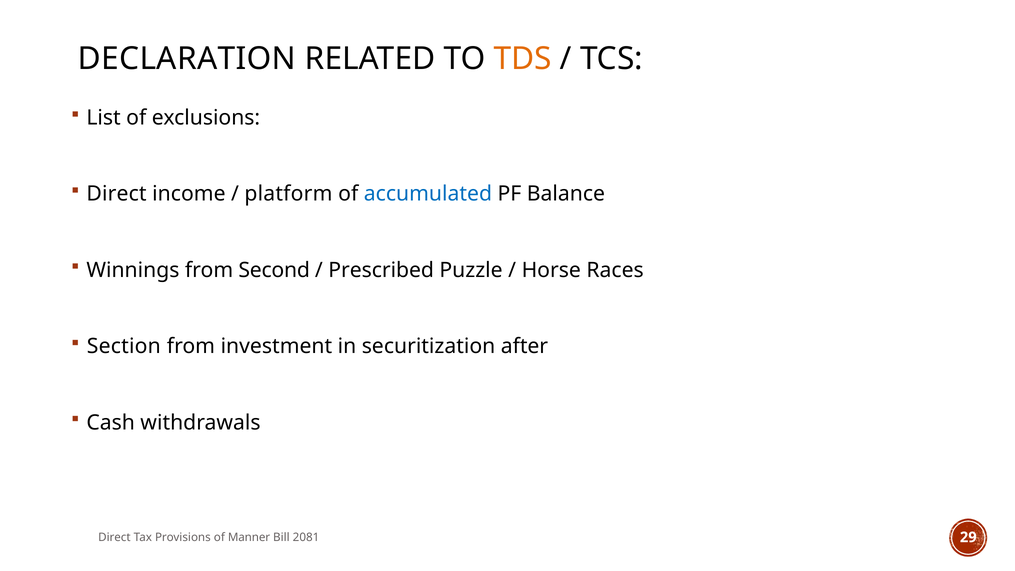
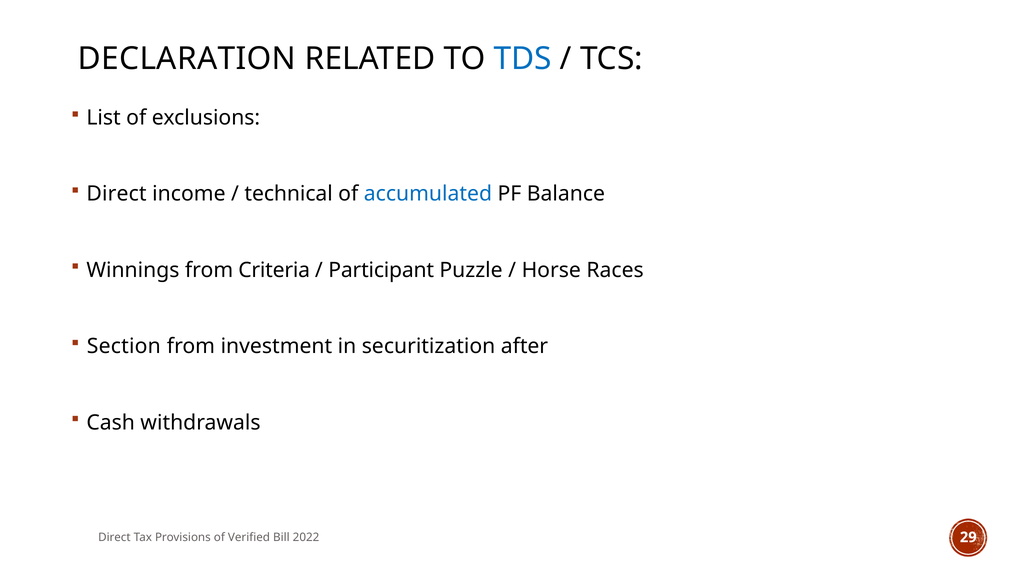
TDS colour: orange -> blue (523, 59)
platform: platform -> technical (289, 194)
Second: Second -> Criteria (274, 270)
Prescribed: Prescribed -> Participant (381, 270)
Manner: Manner -> Verified (249, 537)
2081: 2081 -> 2022 (306, 537)
